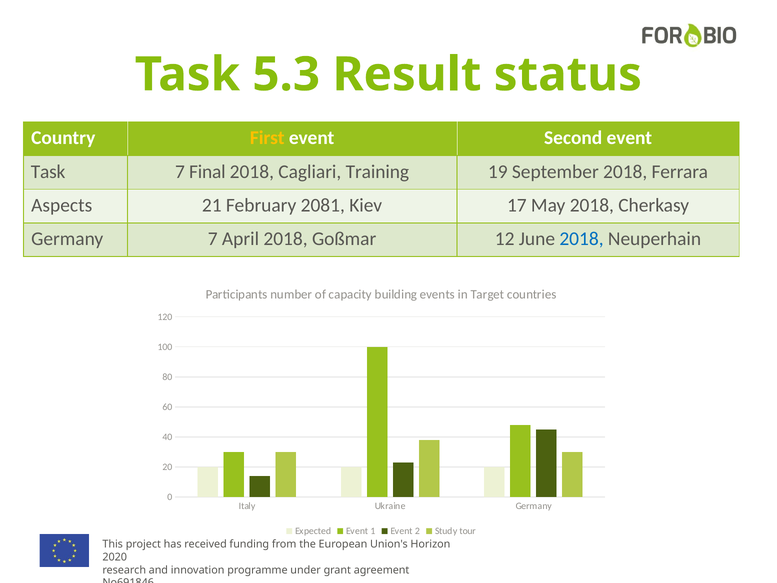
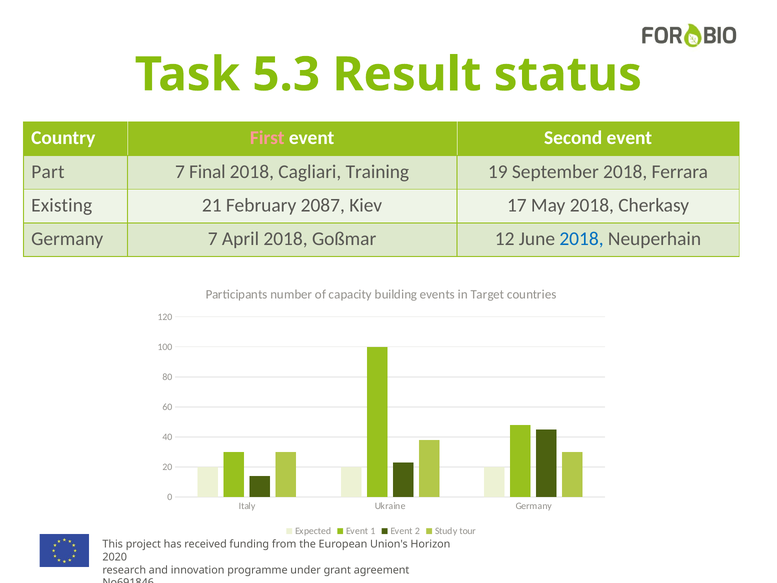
First colour: yellow -> pink (267, 138)
Task: Task -> Part (48, 172)
Aspects: Aspects -> Existing (62, 205)
2081: 2081 -> 2087 (323, 205)
